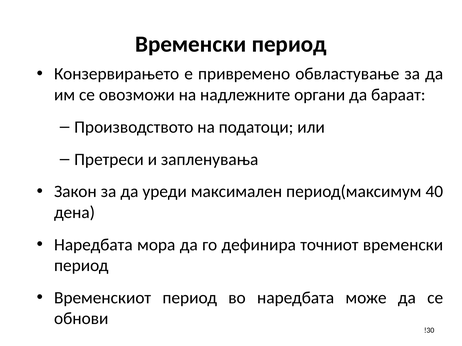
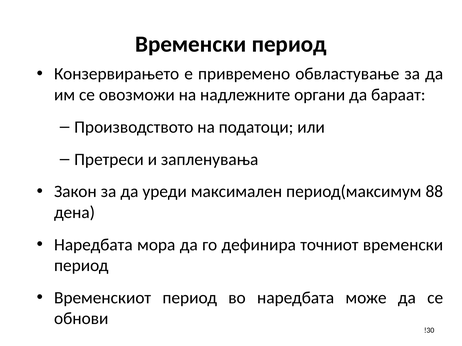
40: 40 -> 88 (434, 192)
